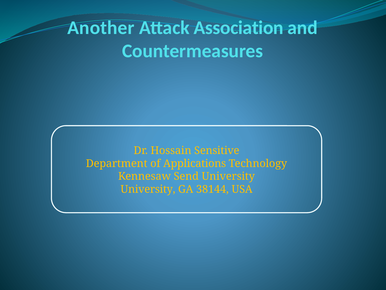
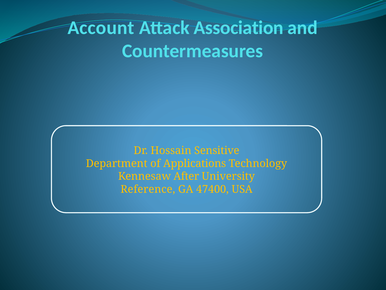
Another: Another -> Account (101, 28)
Send: Send -> After (186, 176)
University: University -> Reference (148, 189)
38144: 38144 -> 47400 (212, 189)
